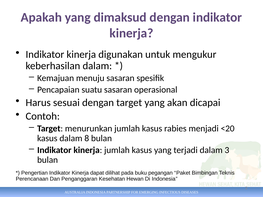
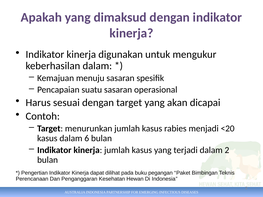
8: 8 -> 6 (87, 139)
dalam 3: 3 -> 2 (227, 150)
